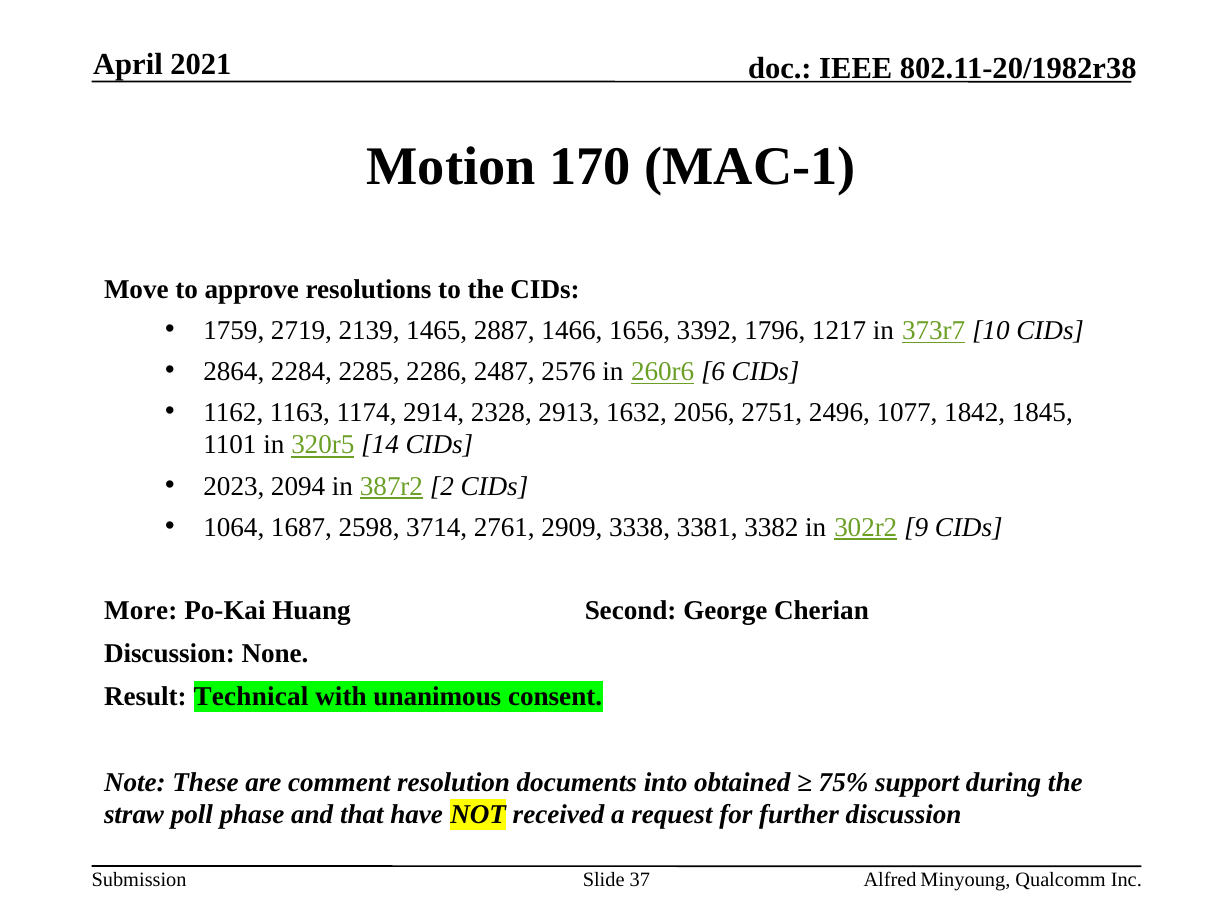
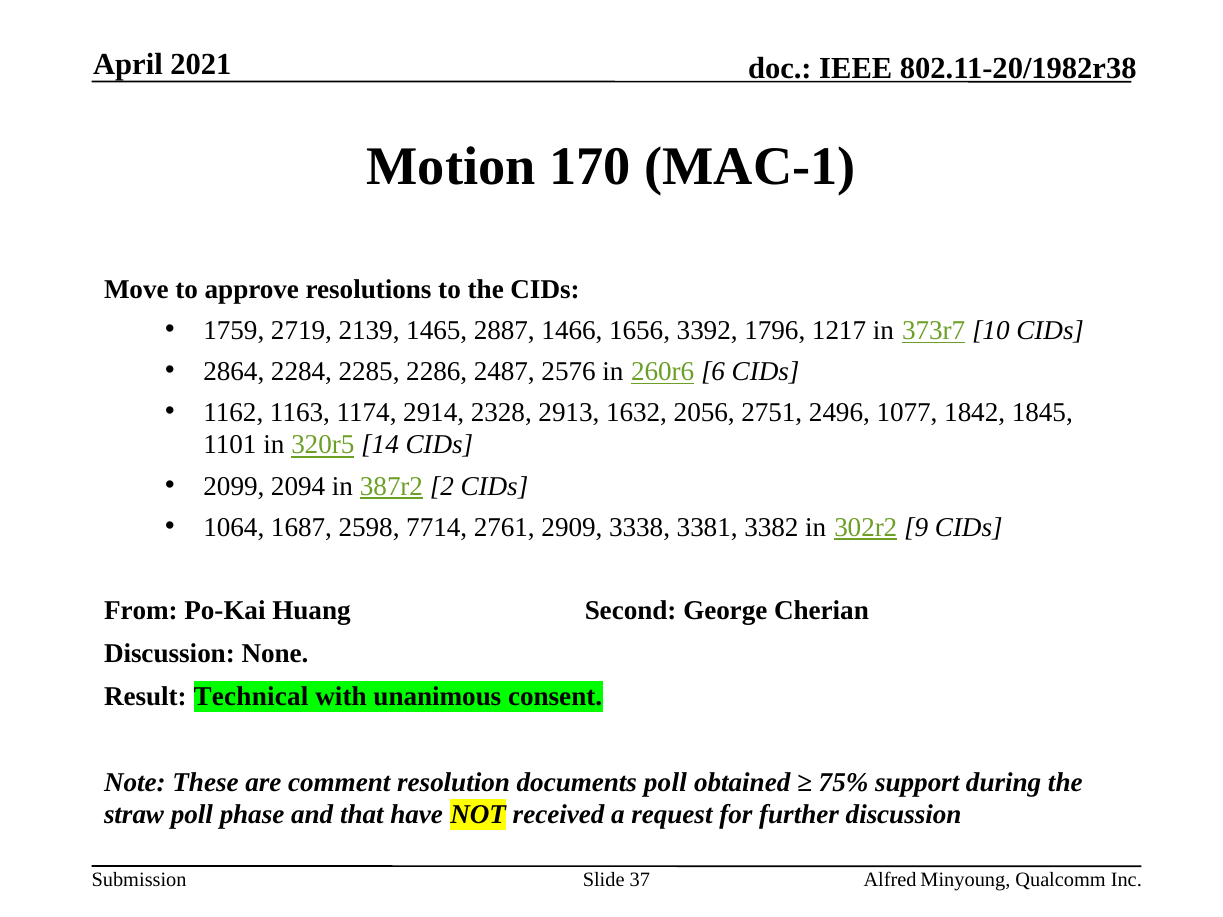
2023: 2023 -> 2099 (234, 486)
3714: 3714 -> 7714 (437, 527)
More: More -> From (141, 611)
documents into: into -> poll (665, 782)
